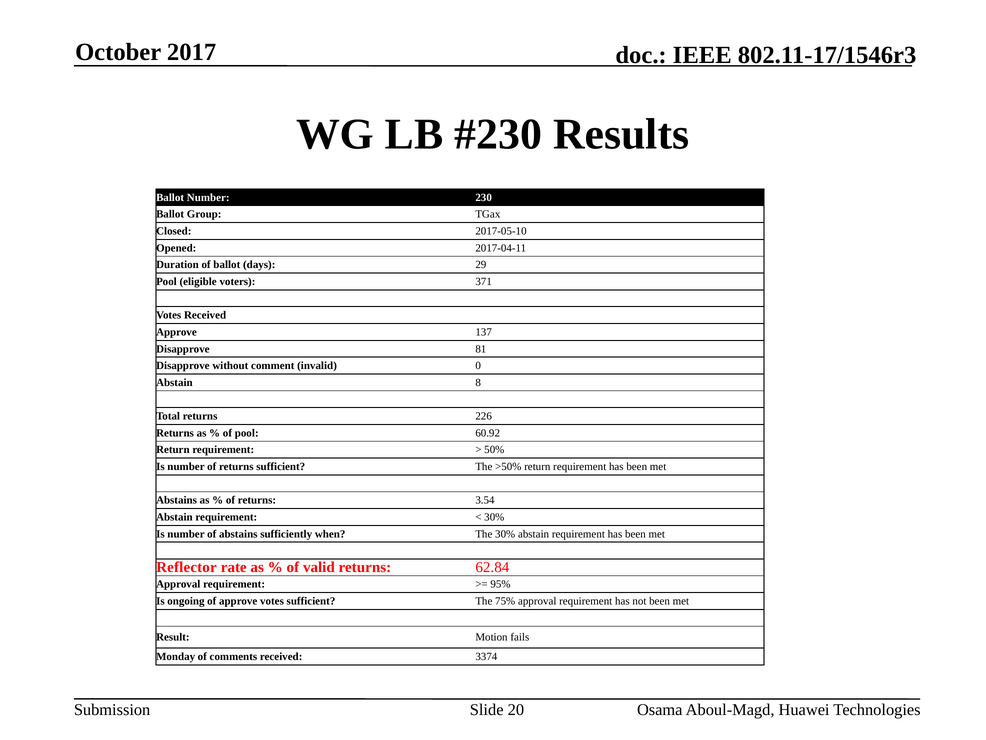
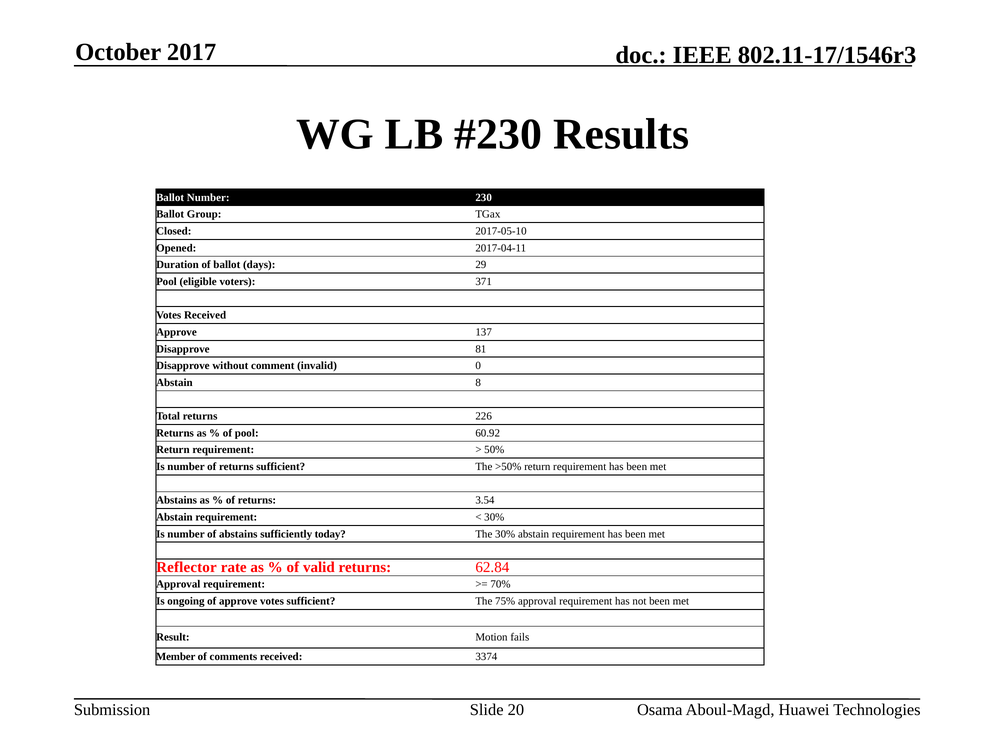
when: when -> today (330, 534)
95%: 95% -> 70% (500, 584)
Monday: Monday -> Member (176, 656)
